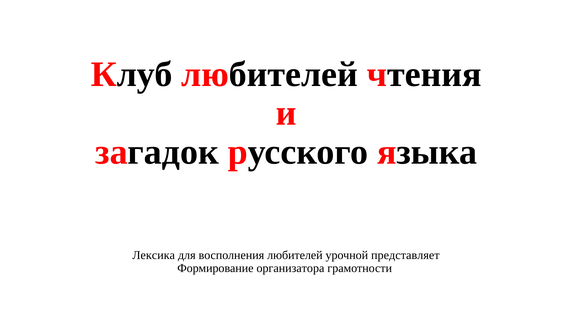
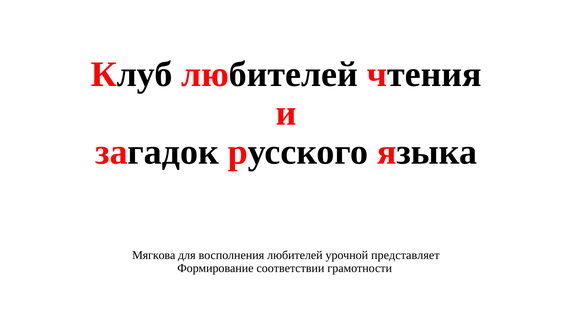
Лексика: Лексика -> Мягкова (154, 256)
организатора: организатора -> соответствии (290, 269)
